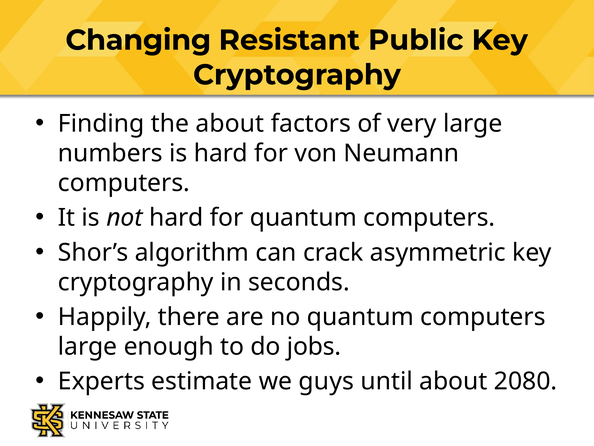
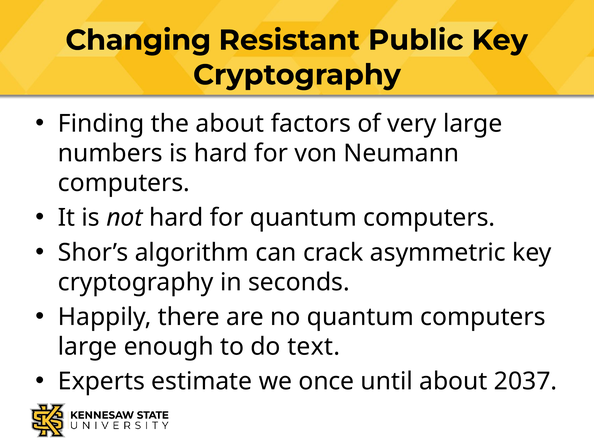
jobs: jobs -> text (314, 346)
guys: guys -> once (326, 381)
2080: 2080 -> 2037 (526, 381)
